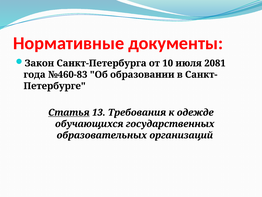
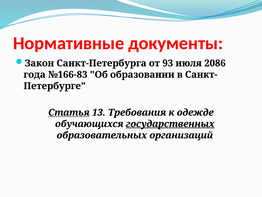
10: 10 -> 93 (168, 63)
2081: 2081 -> 2086 (215, 63)
№460-83: №460-83 -> №166-83 (68, 74)
государственных underline: none -> present (170, 124)
